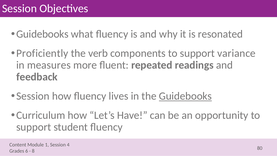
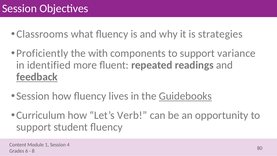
Guidebooks: Guidebooks -> Classrooms (42, 34)
resonated: resonated -> strategies (220, 34)
verb: verb -> with (98, 53)
measures: measures -> identified (49, 65)
feedback underline: none -> present (37, 77)
Have: Have -> Verb (132, 115)
